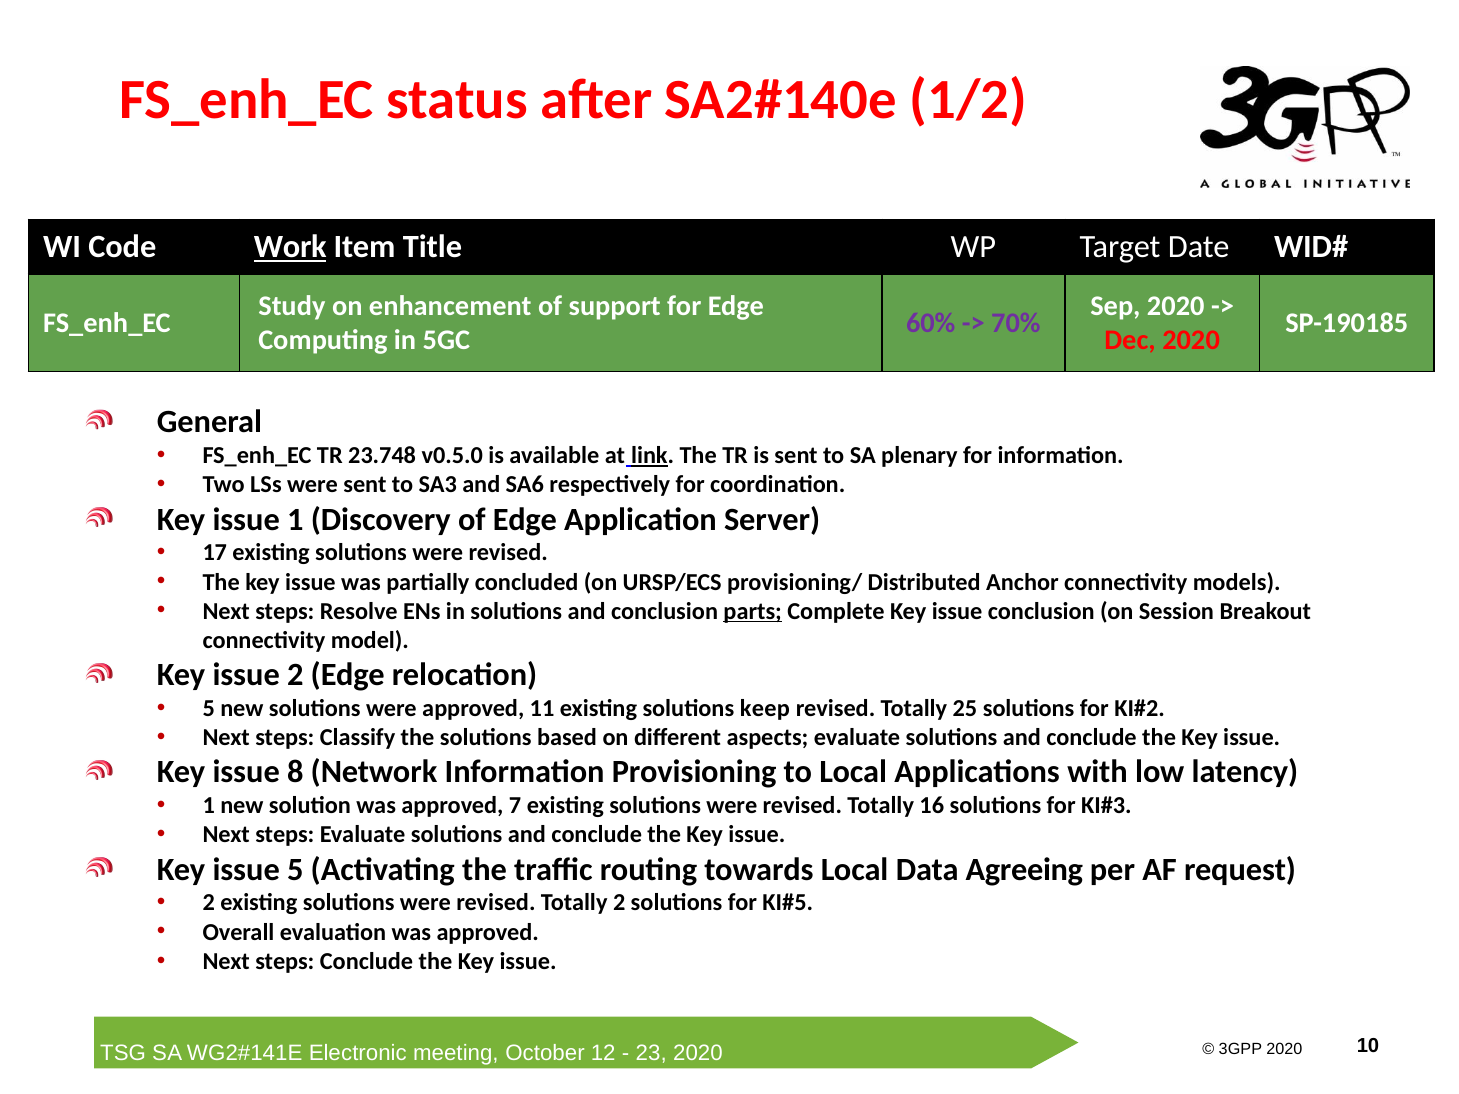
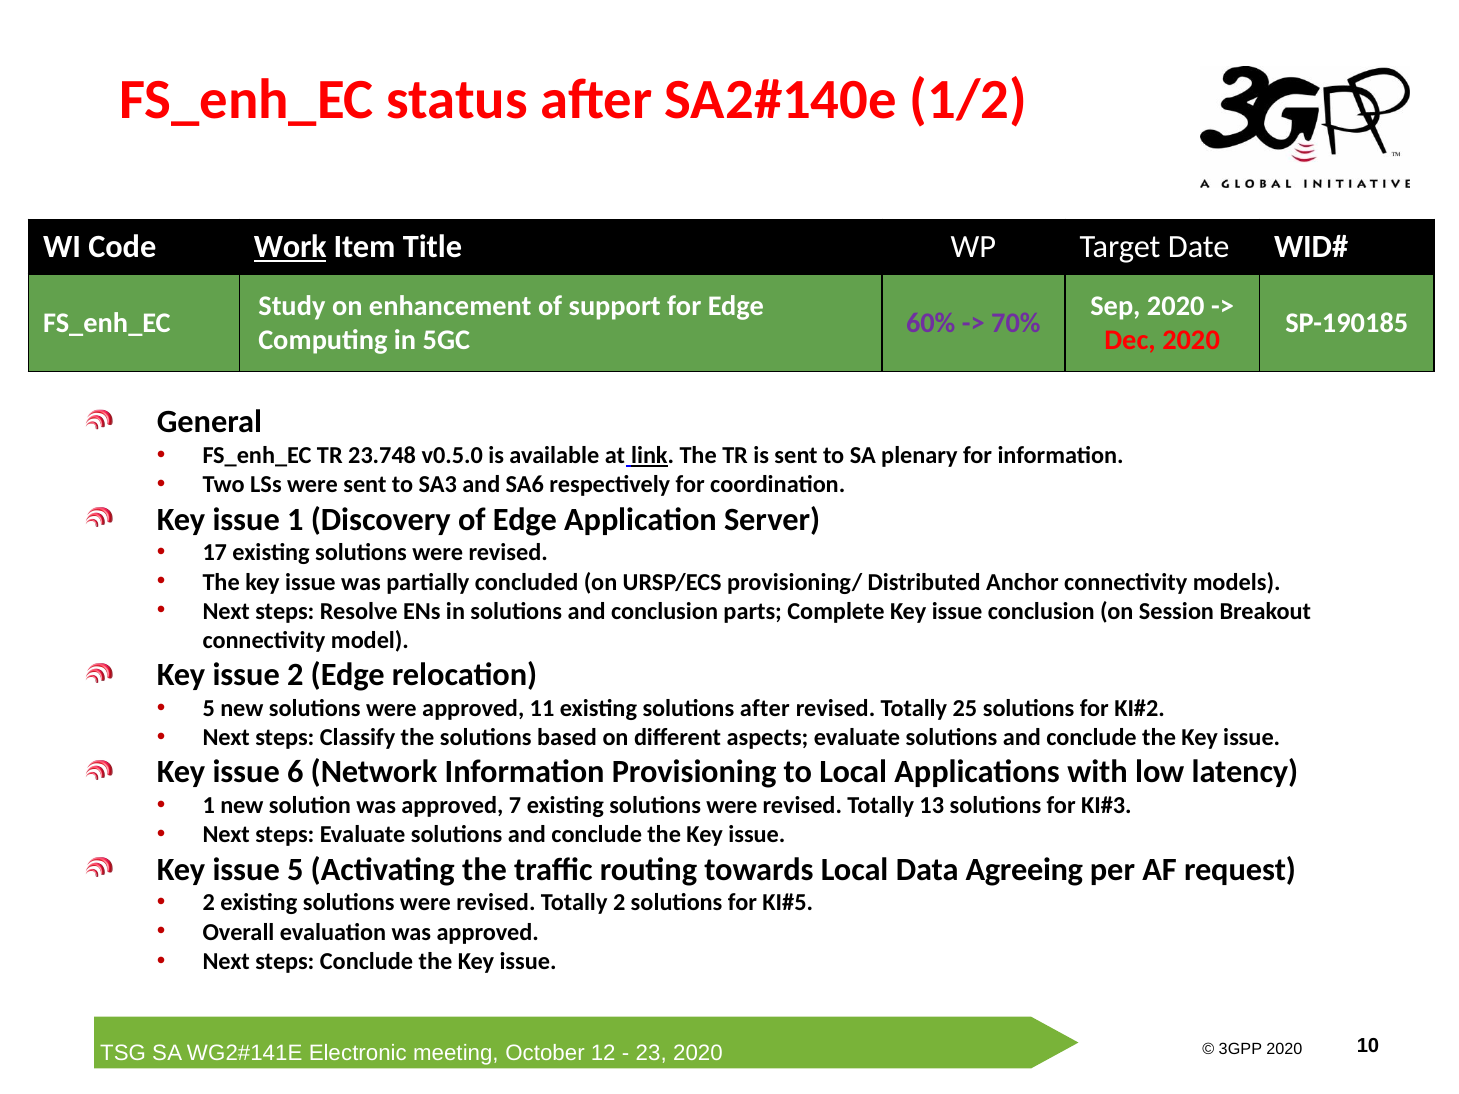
parts underline: present -> none (753, 611)
solutions keep: keep -> after (765, 709)
8: 8 -> 6 (295, 772)
16: 16 -> 13 (932, 806)
